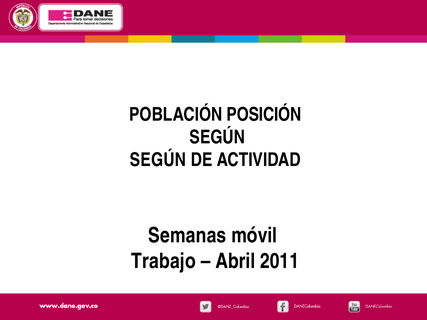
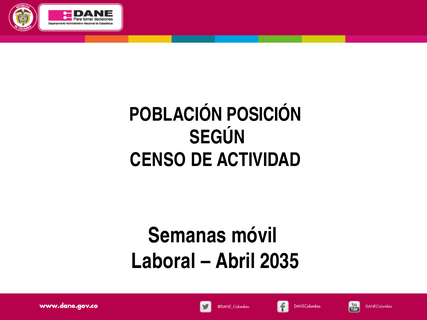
SEGÚN: SEGÚN -> CENSO (158, 160)
Trabajo: Trabajo -> Laboral (163, 261)
2011: 2011 -> 2035 (280, 261)
